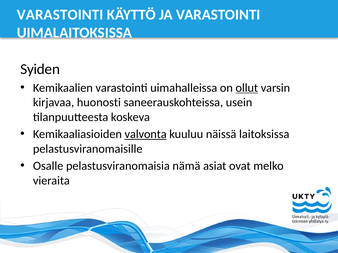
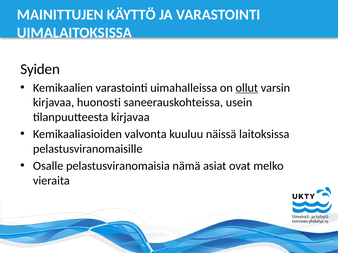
VARASTOINTI: VARASTOINTI -> MAINITTUJEN (60, 15)
tilanpuutteesta koskeva: koskeva -> kirjavaa (130, 117)
valvonta underline: present -> none (146, 134)
